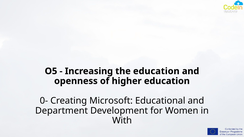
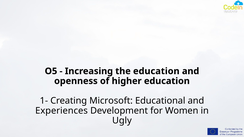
0-: 0- -> 1- (44, 101)
Department: Department -> Experiences (61, 111)
With: With -> Ugly (122, 121)
